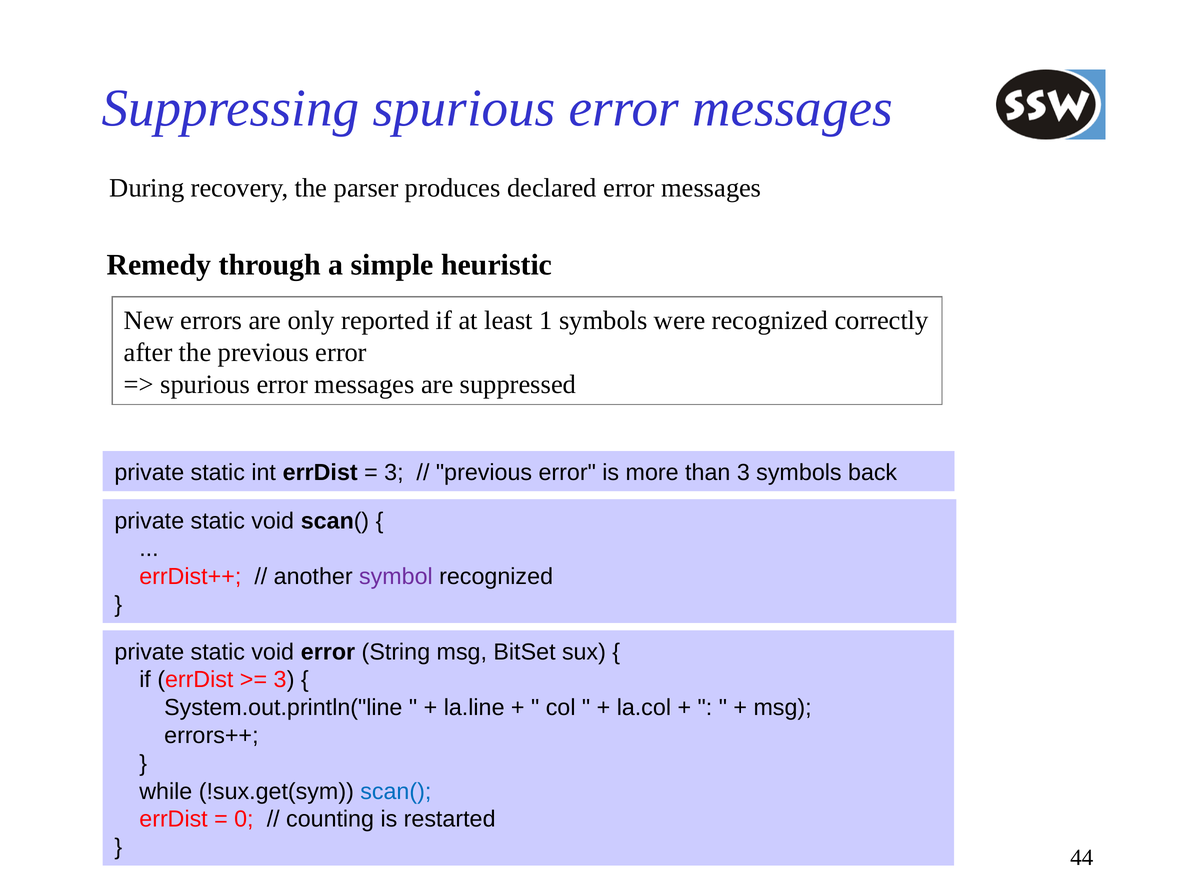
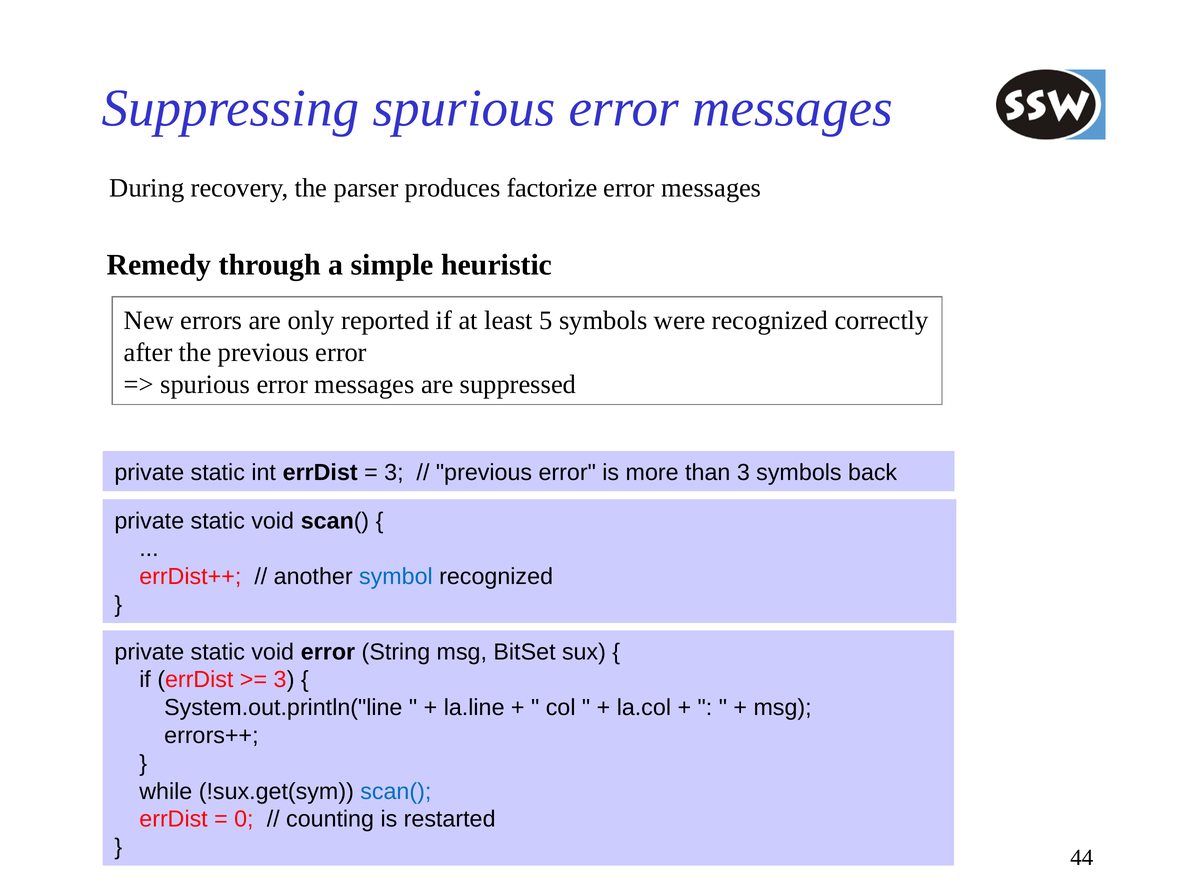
declared: declared -> factorize (552, 188)
1: 1 -> 5 (546, 321)
symbol colour: purple -> blue (396, 577)
